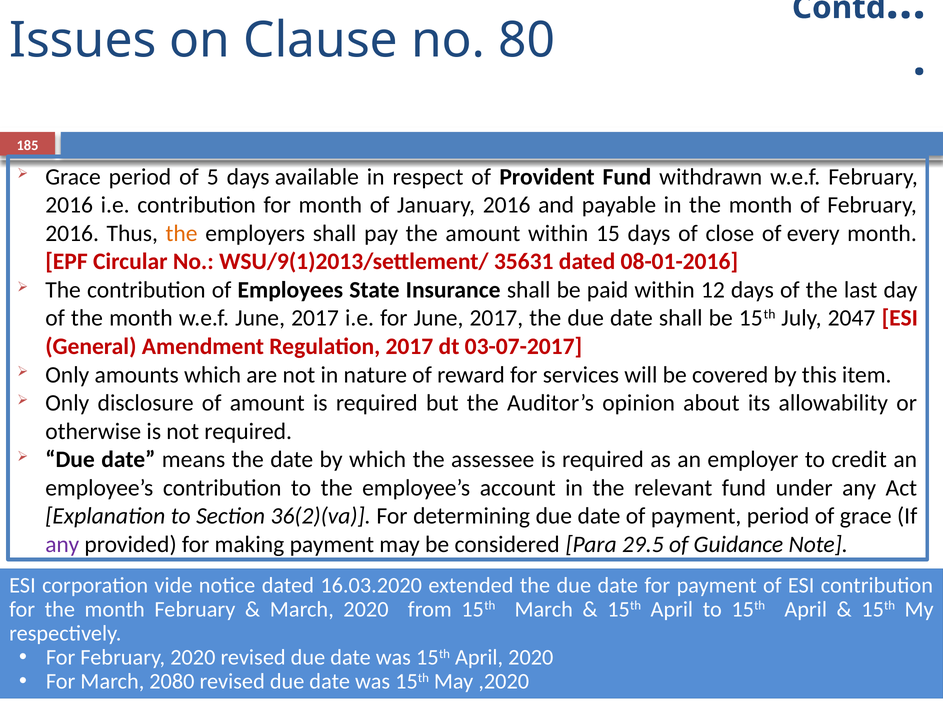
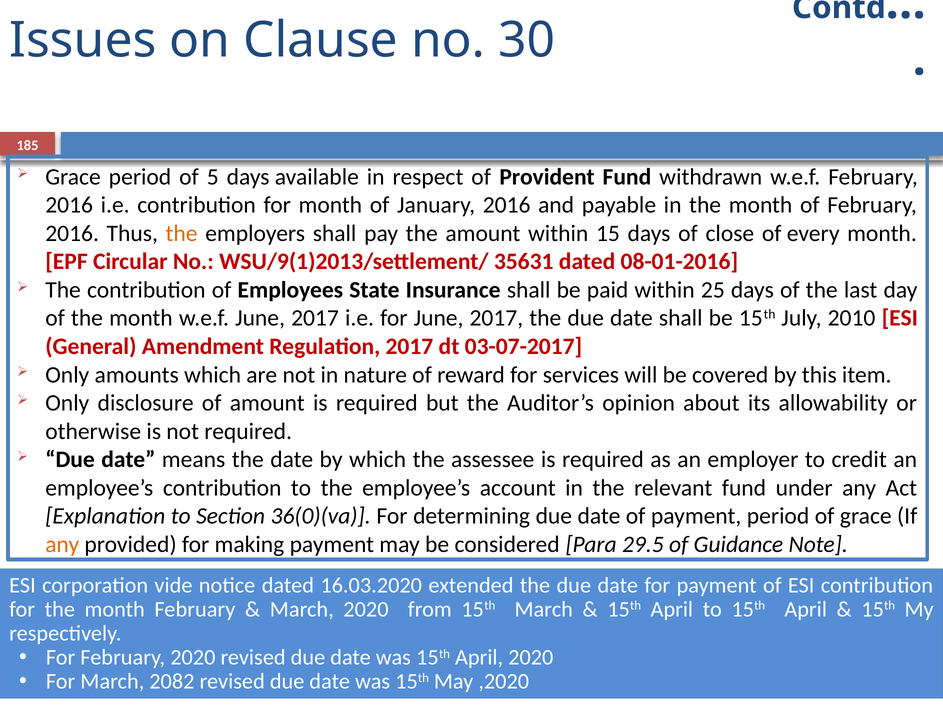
80: 80 -> 30 (527, 40)
12: 12 -> 25 (713, 290)
2047: 2047 -> 2010 (852, 318)
36(2)(va: 36(2)(va -> 36(0)(va (321, 516)
any colour: purple -> orange (62, 545)
2080: 2080 -> 2082 (172, 682)
